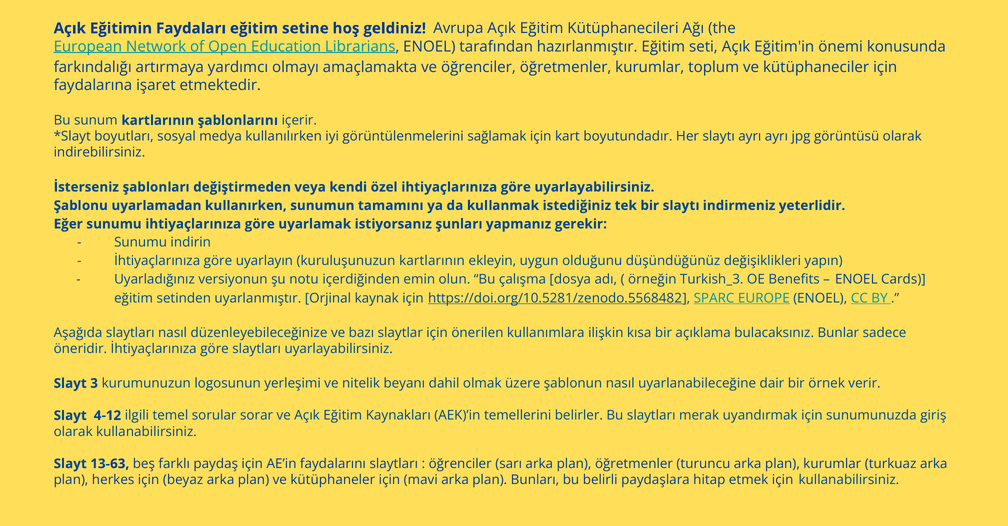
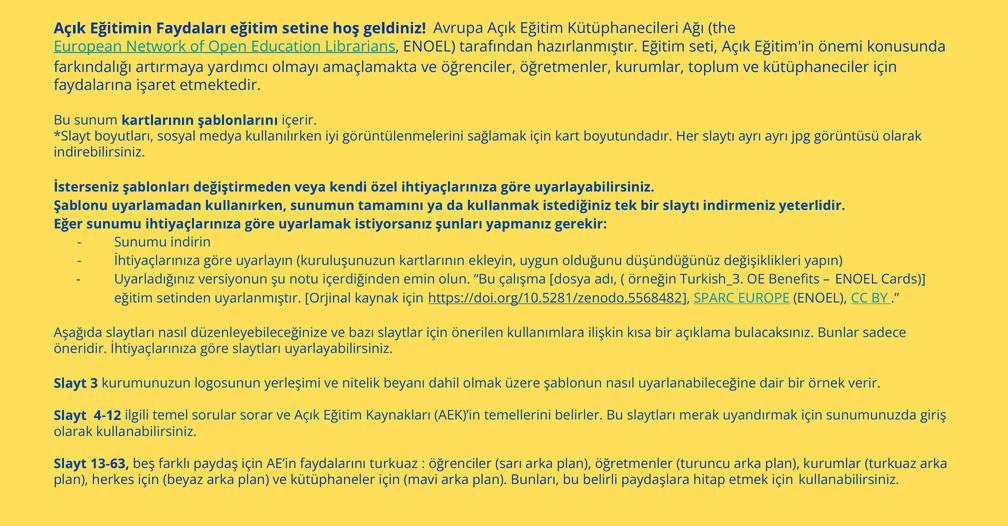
faydalarını slaytları: slaytları -> turkuaz (394, 464)
